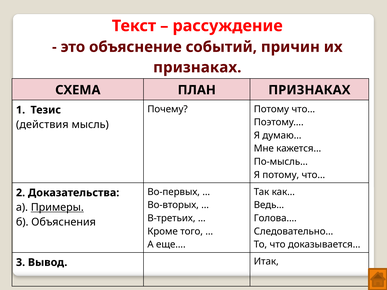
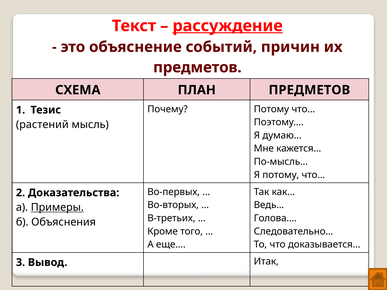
рассуждение underline: none -> present (228, 26)
признаках: признаках -> предметов (197, 67)
ПЛАН ПРИЗНАКАХ: ПРИЗНАКАХ -> ПРЕДМЕТОВ (309, 90)
действия: действия -> растений (42, 125)
